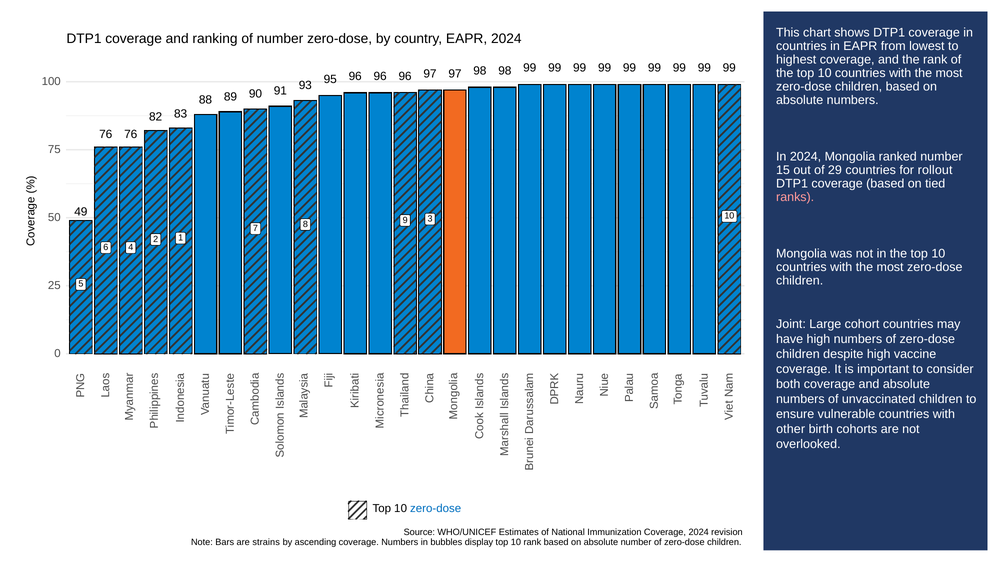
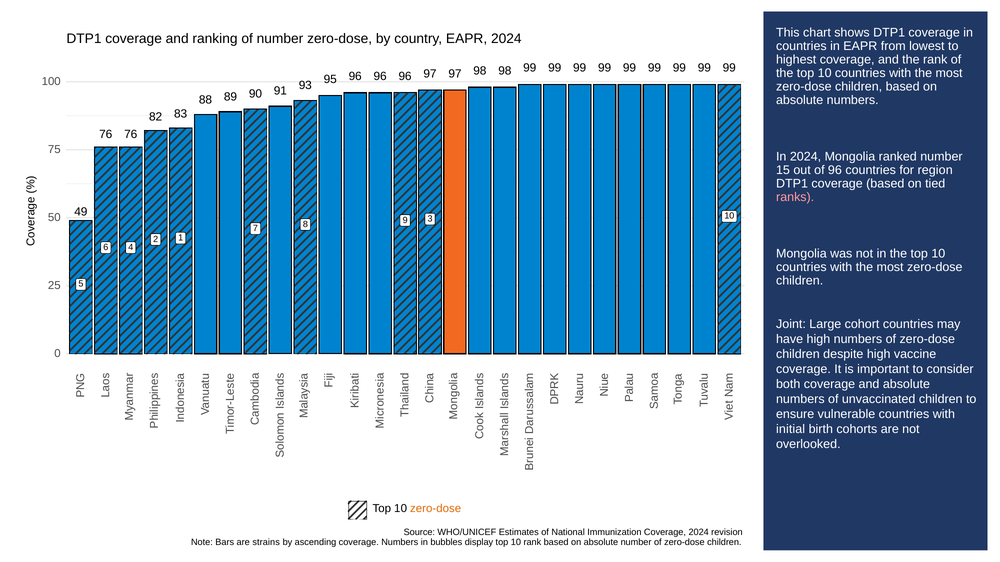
of 29: 29 -> 96 (835, 170)
rollout: rollout -> region (935, 170)
other: other -> initial (791, 429)
zero-dose colour: blue -> orange (436, 509)
